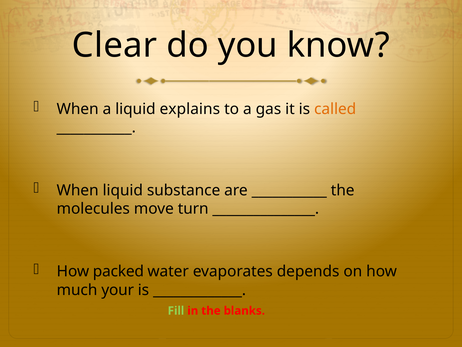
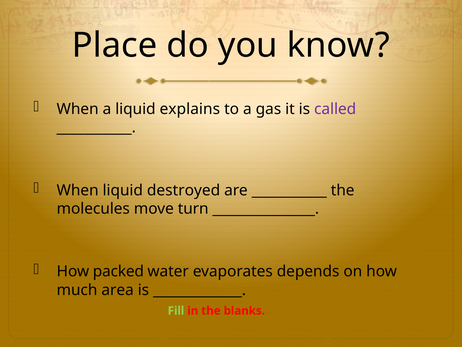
Clear: Clear -> Place (115, 45)
called colour: orange -> purple (335, 109)
substance: substance -> destroyed (184, 190)
your: your -> area (118, 290)
